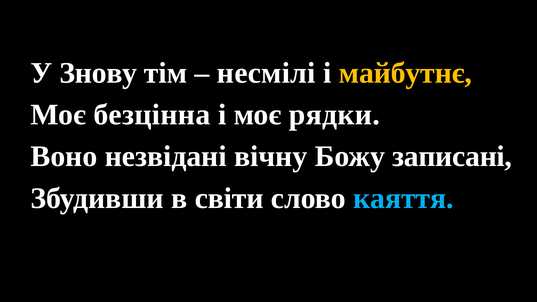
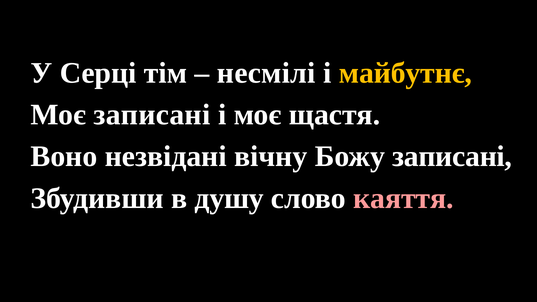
Знову: Знову -> Серці (98, 73)
Моє безцінна: безцінна -> записані (152, 115)
рядки: рядки -> щастя (335, 115)
світи: світи -> душу (229, 198)
каяття colour: light blue -> pink (403, 198)
